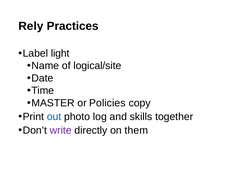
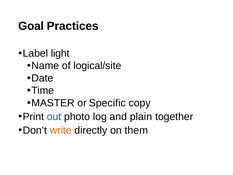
Rely: Rely -> Goal (31, 26)
Policies: Policies -> Specific (107, 103)
skills: skills -> plain (141, 116)
write colour: purple -> orange (61, 130)
